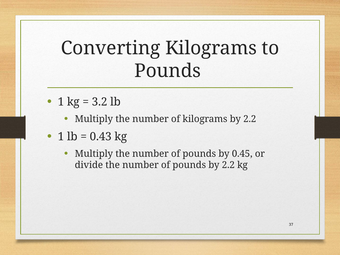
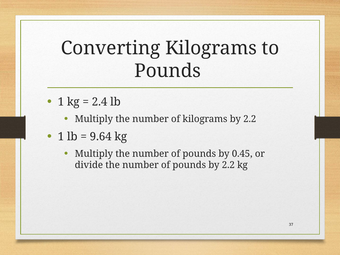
3.2: 3.2 -> 2.4 (100, 102)
0.43: 0.43 -> 9.64 (101, 137)
